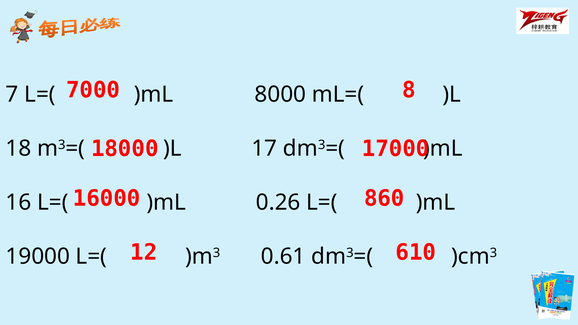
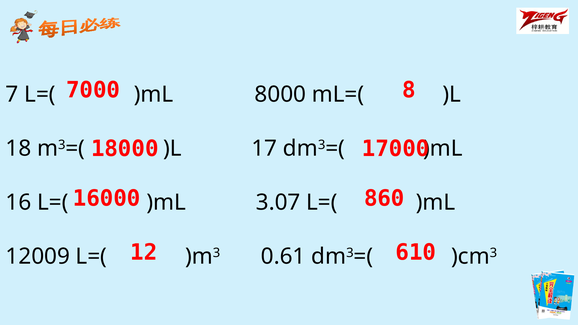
0.26: 0.26 -> 3.07 (278, 203)
19000: 19000 -> 12009 (38, 256)
